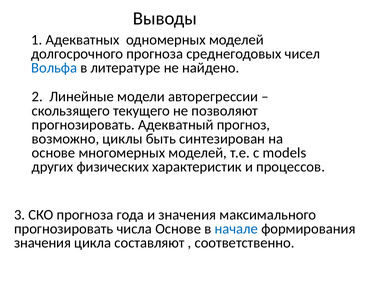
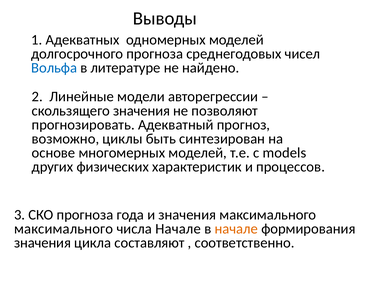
скользящего текущего: текущего -> значения (142, 111)
прогнозировать: прогнозировать -> максимального (64, 229)
числа Основе: Основе -> Начале (178, 229)
начале colour: blue -> orange (236, 229)
